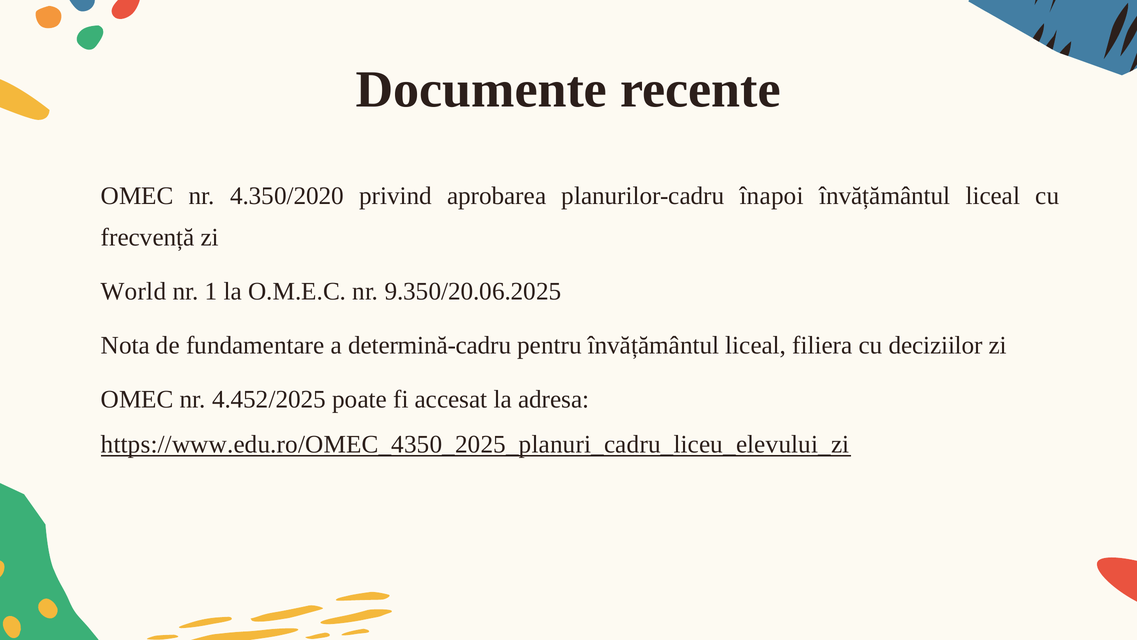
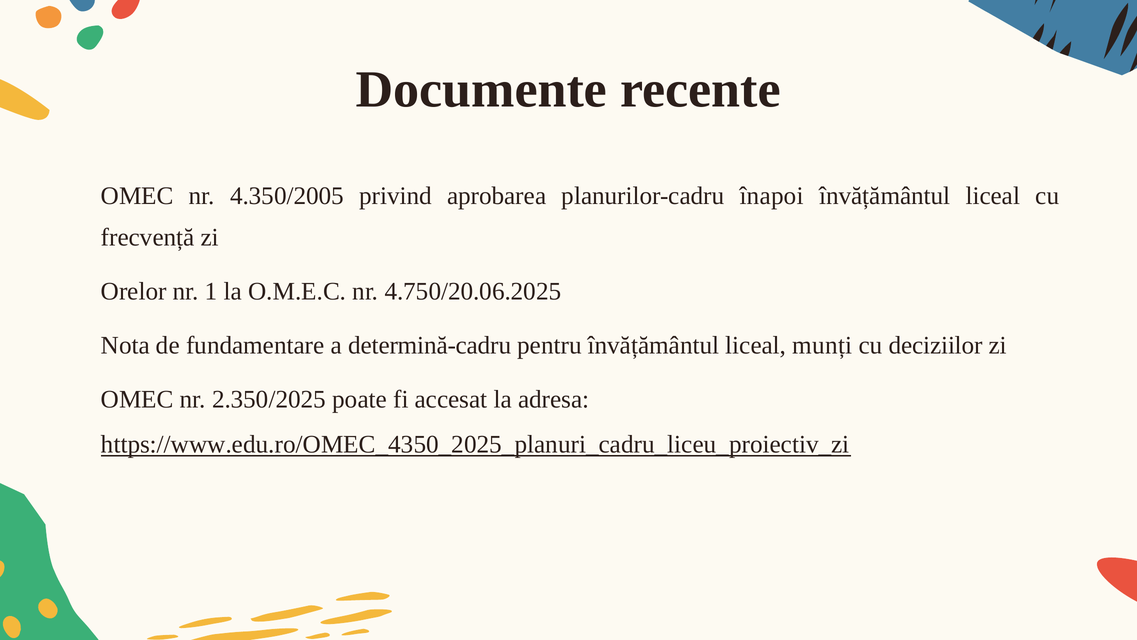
4.350/2020: 4.350/2020 -> 4.350/2005 (287, 196)
World: World -> Orelor (134, 291)
9.350/20.06.2025: 9.350/20.06.2025 -> 4.750/20.06.2025 (473, 291)
filiera: filiera -> munți (822, 345)
4.452/2025: 4.452/2025 -> 2.350/2025 (269, 399)
https://www.edu.ro/OMEC_4350_2025_planuri_cadru_liceu_elevului_zi: https://www.edu.ro/OMEC_4350_2025_planuri_cadru_liceu_elevului_zi -> https://www.edu.ro/OMEC_4350_2025_planuri_cadru_liceu_proiectiv_zi (475, 444)
